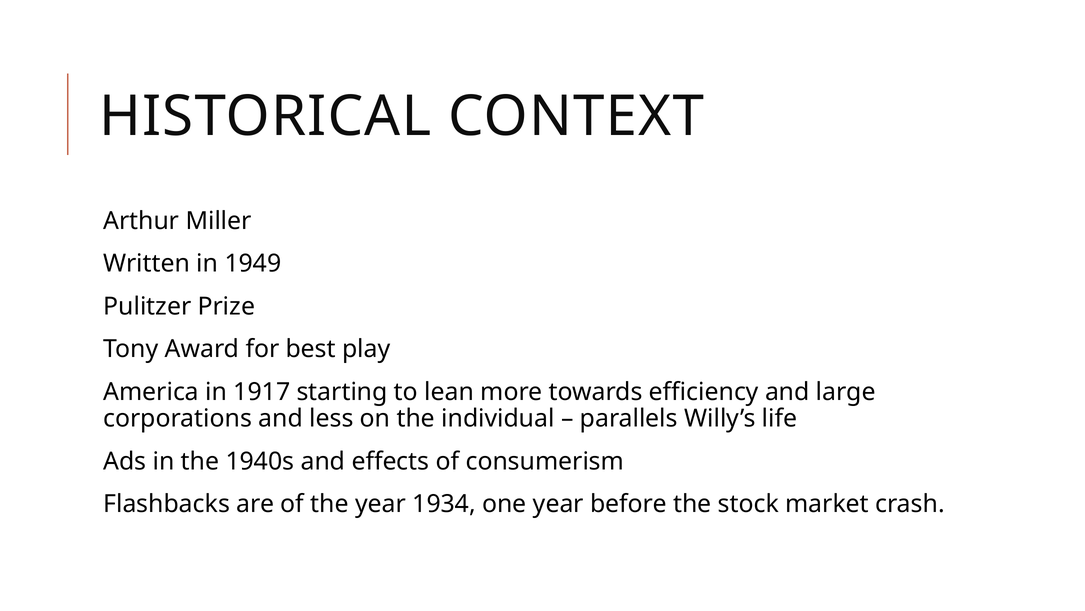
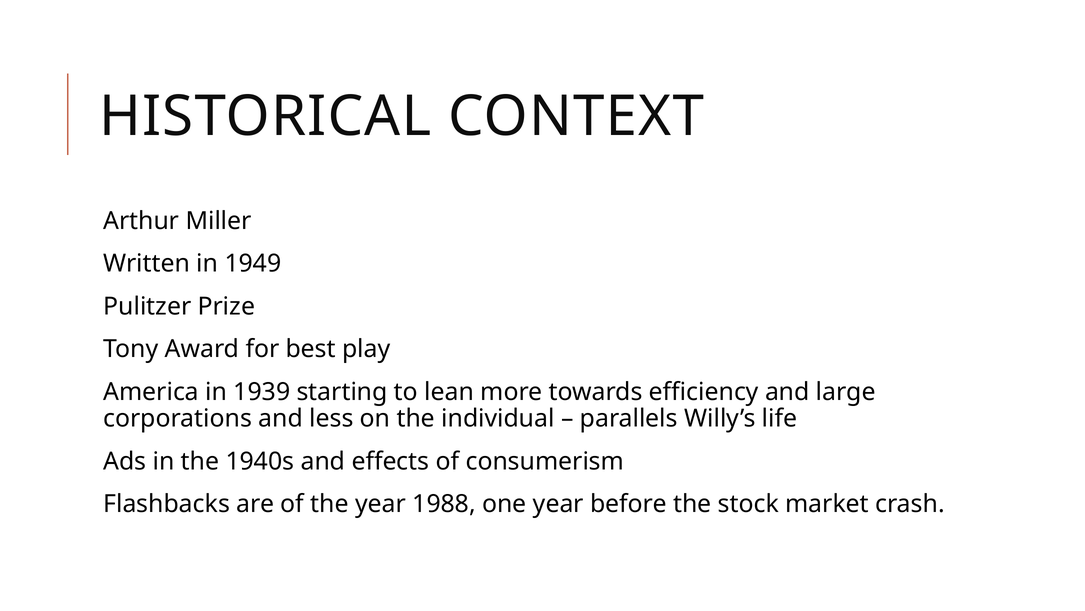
1917: 1917 -> 1939 (262, 391)
1934: 1934 -> 1988 (444, 504)
